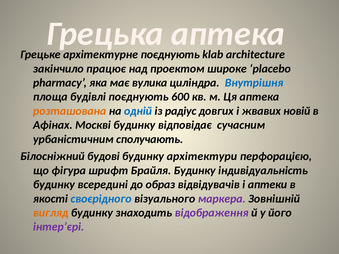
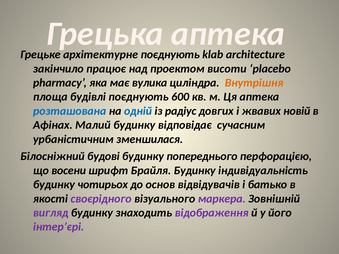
широке: широке -> висоти (227, 69)
Внутрішня colour: blue -> orange (254, 83)
розташована colour: orange -> blue (70, 111)
Москві: Москві -> Малий (93, 125)
сполучають: сполучають -> зменшилася (150, 139)
архітектури: архітектури -> попереднього (202, 156)
фігура: фігура -> восени (69, 171)
всередині: всередині -> чотирьох (103, 185)
образ: образ -> основ (160, 185)
аптеки: аптеки -> батько (267, 185)
своєрідного colour: blue -> purple (101, 199)
вигляд colour: orange -> purple (51, 213)
